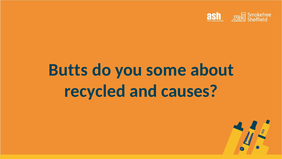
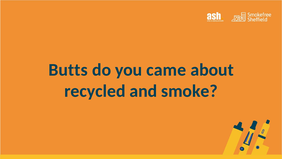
some: some -> came (166, 70)
causes: causes -> smoke (189, 91)
